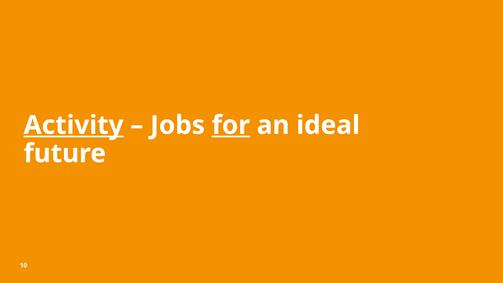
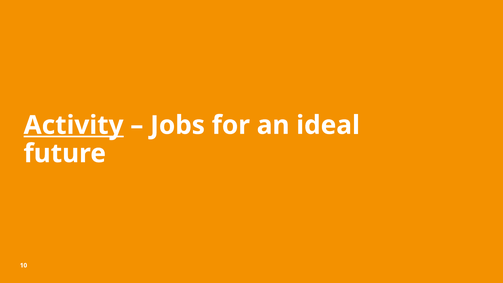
for underline: present -> none (231, 125)
